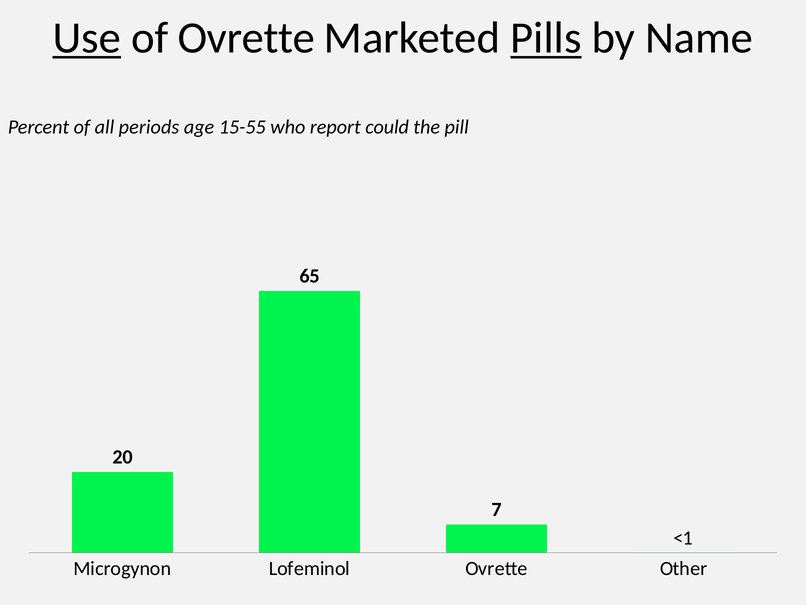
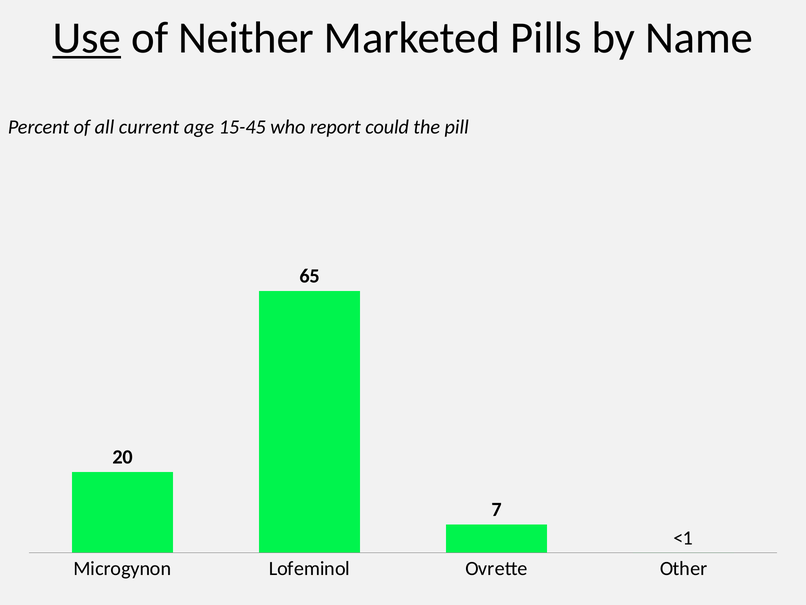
of Ovrette: Ovrette -> Neither (246, 38)
Pills underline: present -> none (546, 38)
periods: periods -> current (149, 127)
15-55: 15-55 -> 15-45 (242, 127)
